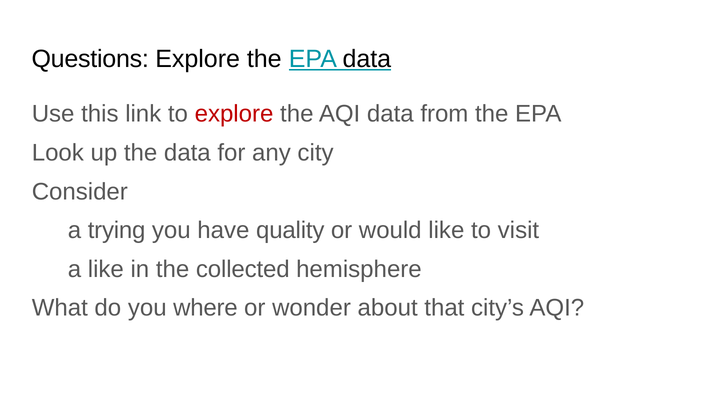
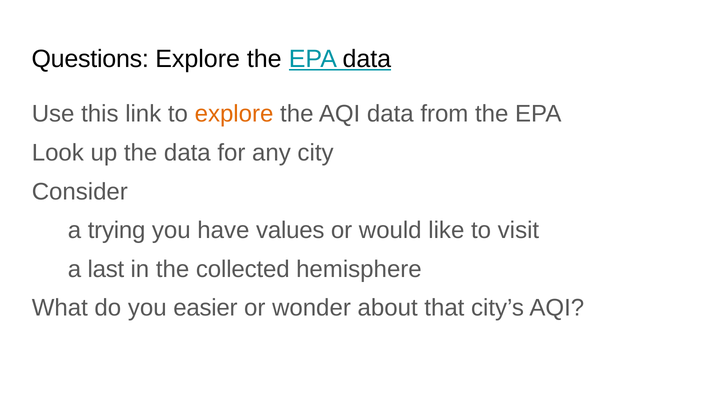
explore colour: red -> orange (234, 114)
quality: quality -> values (290, 231)
a like: like -> last (106, 270)
where: where -> easier (205, 308)
